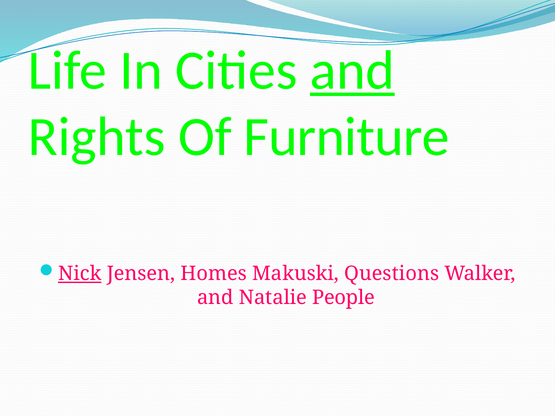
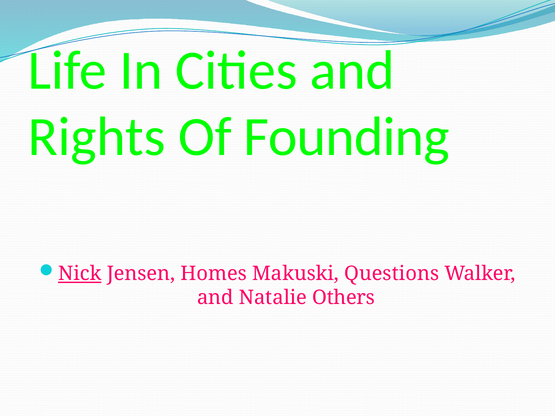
and underline: present -> none (352, 70)
Furniture: Furniture -> Founding (346, 137)
People: People -> Others (343, 298)
